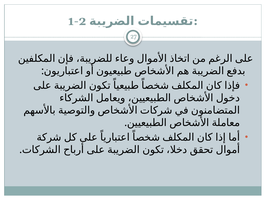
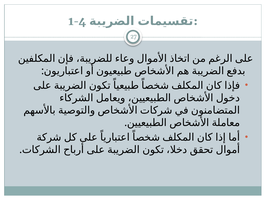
1-2: 1-2 -> 1-4 (77, 21)
